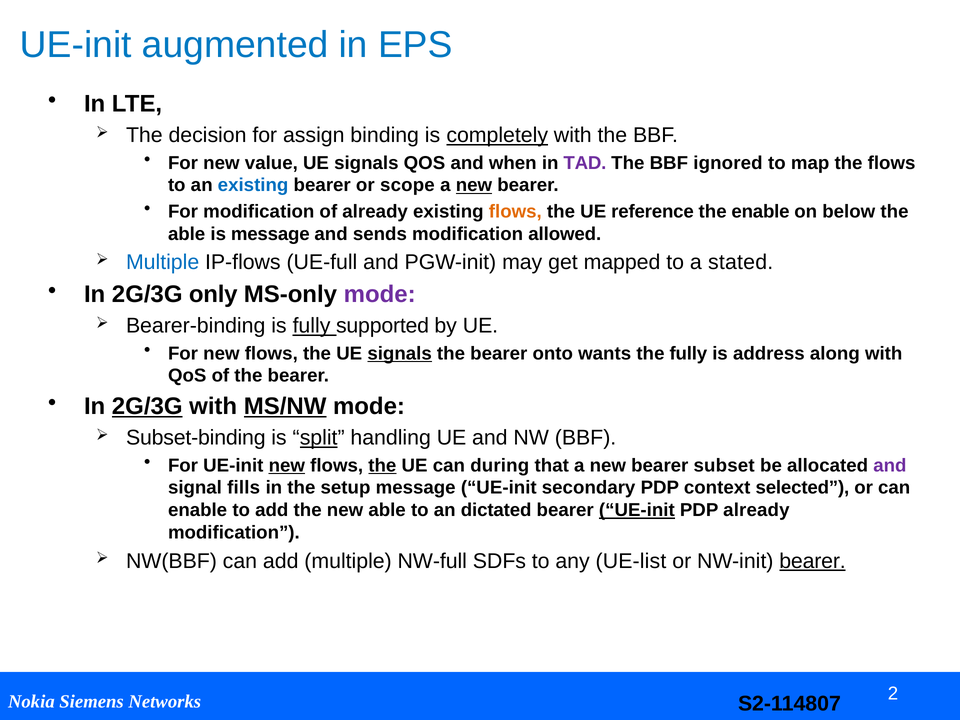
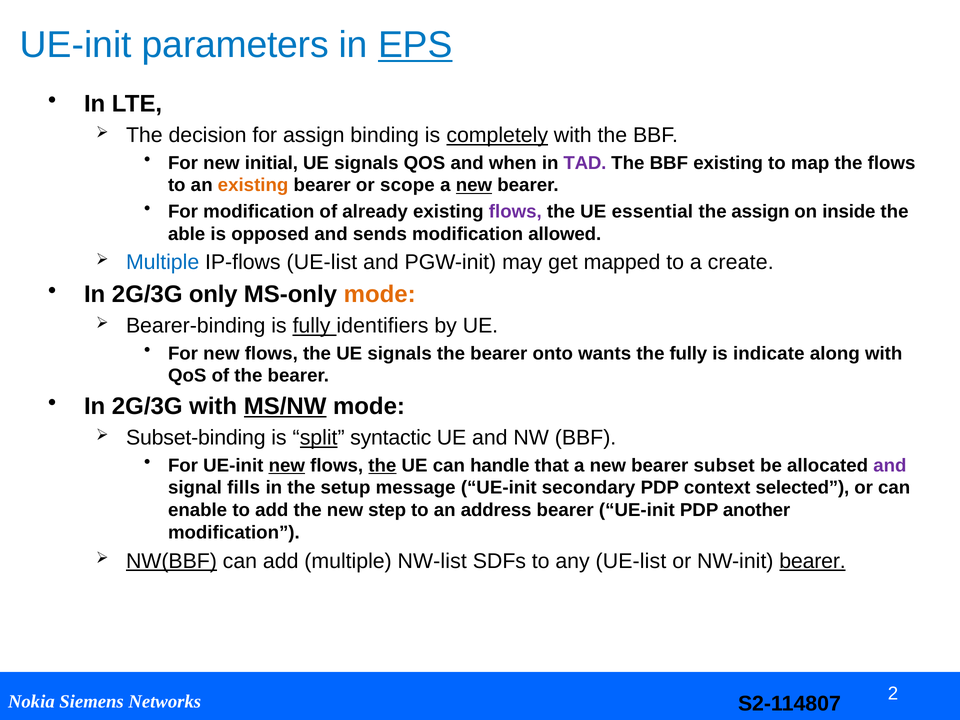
augmented: augmented -> parameters (235, 45)
EPS underline: none -> present (415, 45)
value: value -> initial (271, 163)
BBF ignored: ignored -> existing (728, 163)
existing colour: blue -> orange (253, 185)
flows colour: orange -> purple (515, 211)
reference: reference -> essential (652, 211)
the enable: enable -> assign (761, 211)
below: below -> inside (849, 211)
is message: message -> opposed (270, 234)
IP-flows UE-full: UE-full -> UE-list (322, 262)
stated: stated -> create (741, 262)
mode colour: purple -> orange (380, 295)
supported: supported -> identifiers (382, 326)
signals underline: present -> none (400, 353)
address: address -> indicate (769, 353)
2G/3G underline: present -> none (147, 407)
handling: handling -> syntactic (391, 438)
during: during -> handle (500, 465)
new able: able -> step (387, 510)
dictated: dictated -> address (496, 510)
UE-init underline: present -> none (637, 510)
PDP already: already -> another (757, 510)
NW(BBF underline: none -> present (171, 561)
NW-full: NW-full -> NW-list (432, 561)
